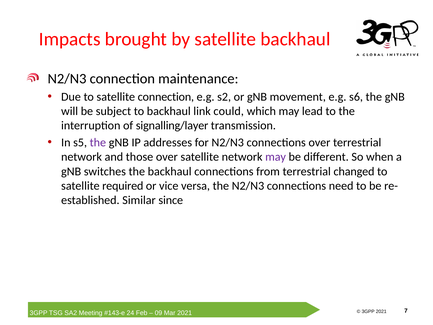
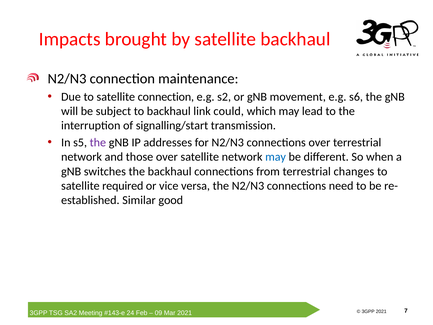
signalling/layer: signalling/layer -> signalling/start (172, 126)
may colour: purple -> blue (276, 157)
changed: changed -> changes (354, 171)
since: since -> good (171, 200)
